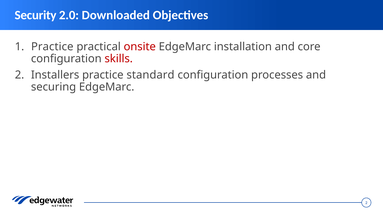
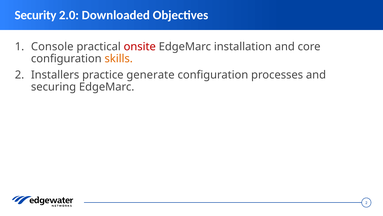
Practice: Practice -> Console (52, 47)
skills colour: red -> orange (119, 59)
standard: standard -> generate (151, 75)
